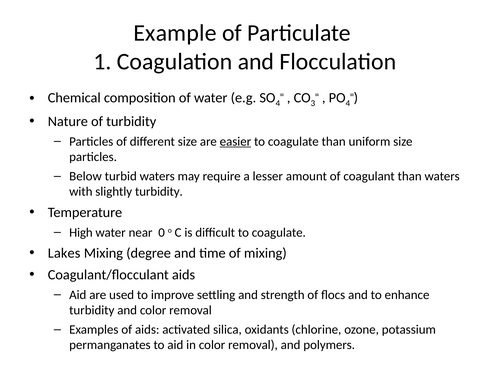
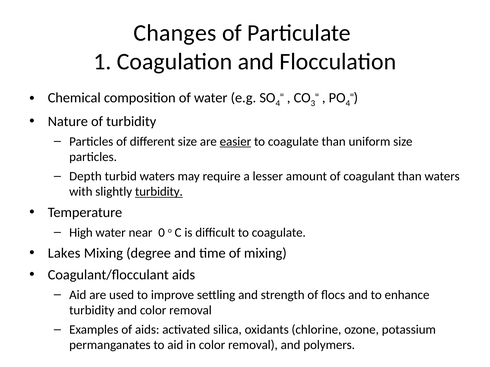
Example: Example -> Changes (175, 33)
Below: Below -> Depth (85, 176)
turbidity underline: none -> present (159, 192)
